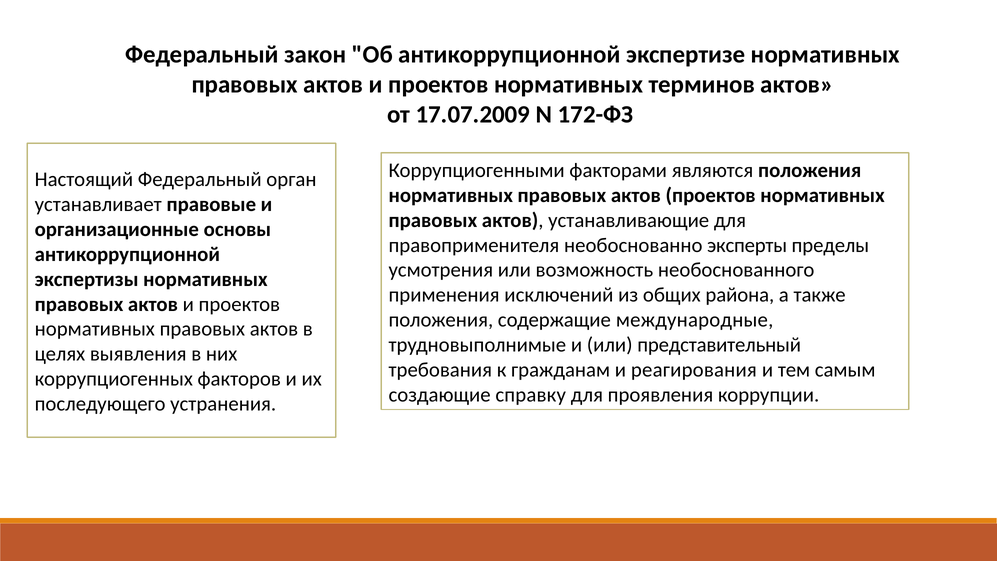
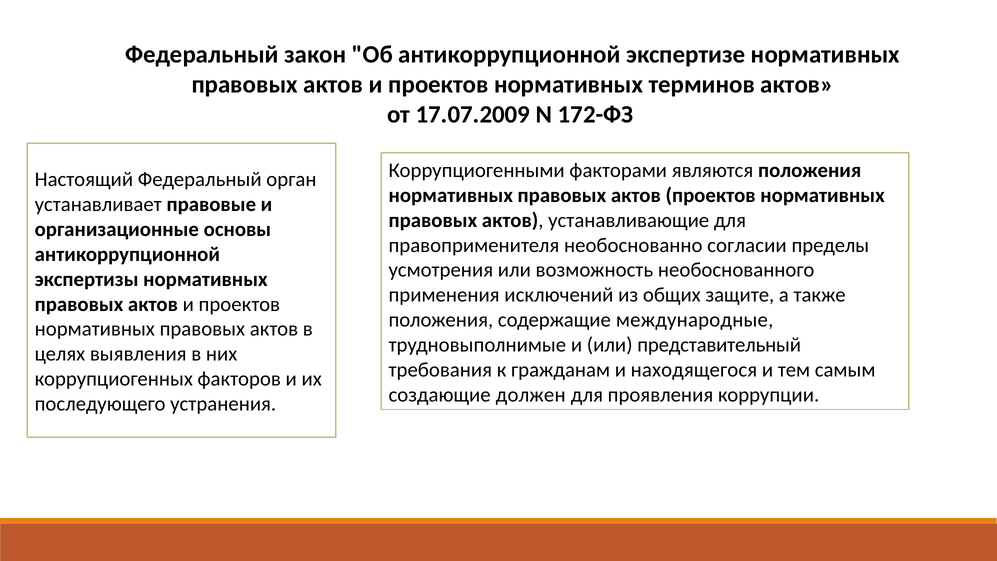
эксперты: эксперты -> согласии (747, 245)
района: района -> защите (740, 295)
реагирования: реагирования -> находящегося (694, 370)
справку: справку -> должен (531, 395)
